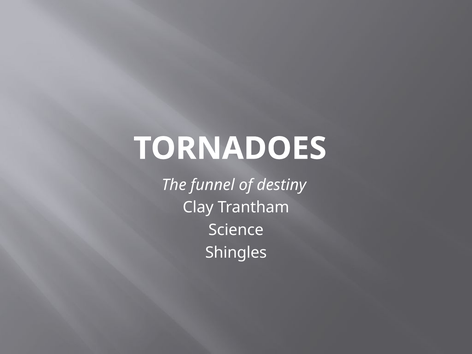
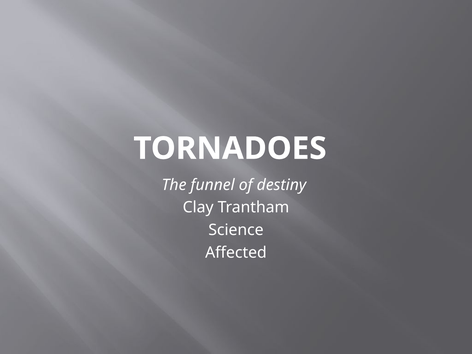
Shingles: Shingles -> Affected (236, 253)
